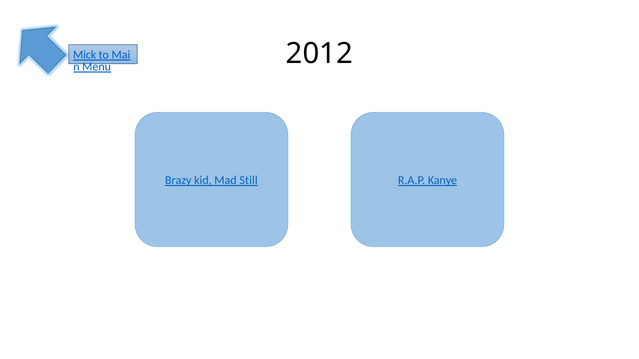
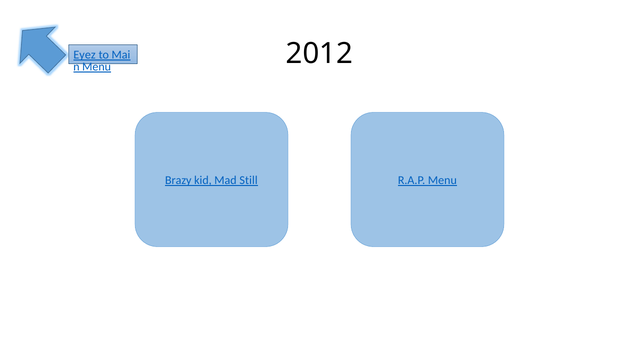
Mick: Mick -> Eyez (85, 55)
R.A.P Kanye: Kanye -> Menu (442, 180)
